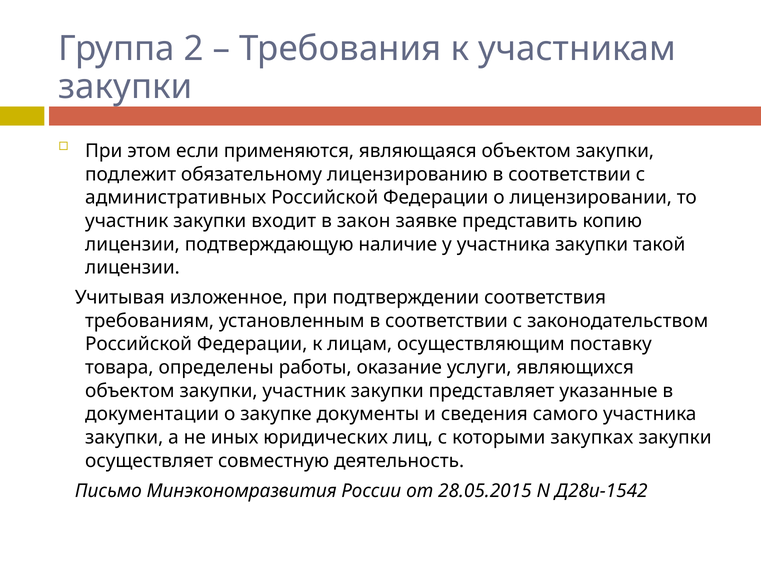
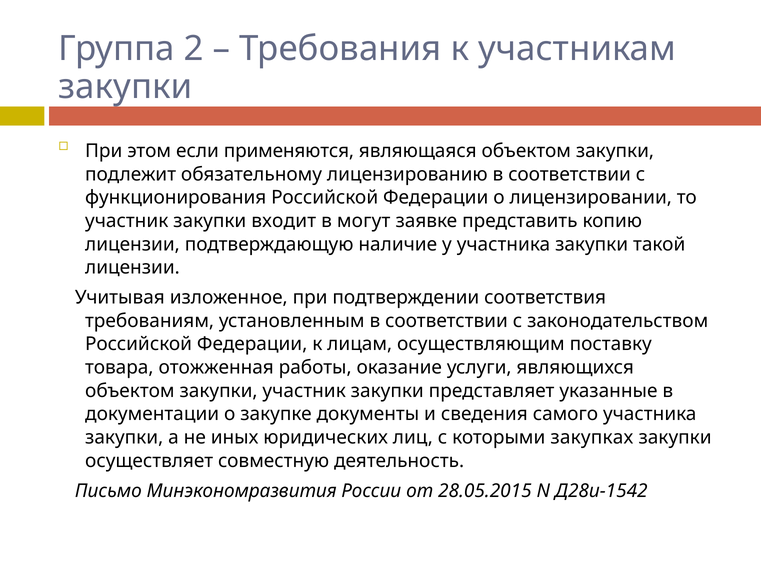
административных: административных -> функционирования (176, 198)
закон: закон -> могут (364, 221)
определены: определены -> отожженная (216, 367)
